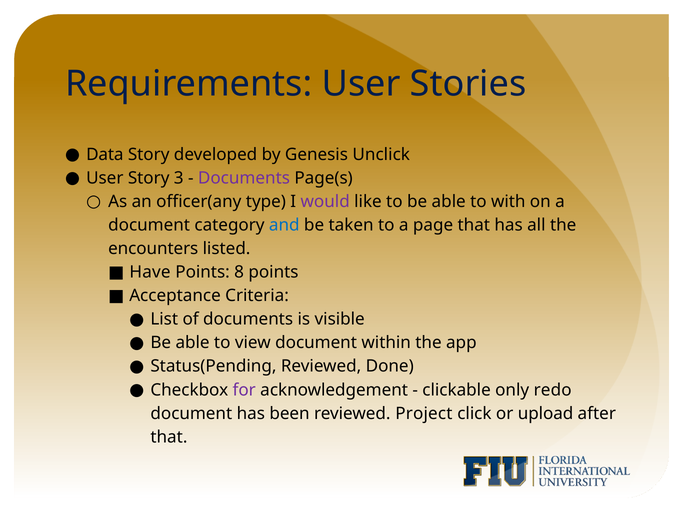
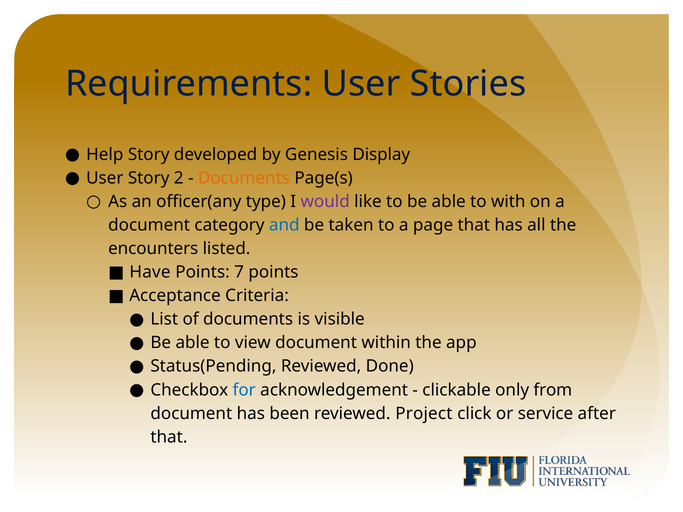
Data: Data -> Help (105, 155)
Unclick: Unclick -> Display (381, 155)
3: 3 -> 2 (179, 178)
Documents colour: purple -> orange (244, 178)
8: 8 -> 7 (239, 272)
for colour: purple -> blue (244, 390)
redo: redo -> from (553, 390)
upload: upload -> service (546, 414)
